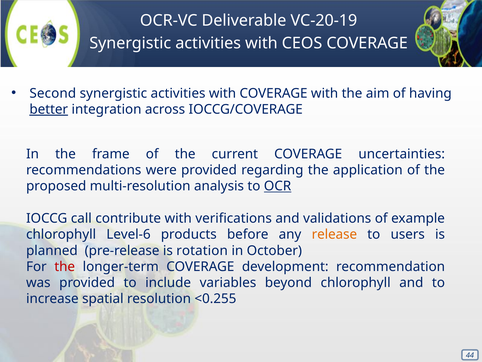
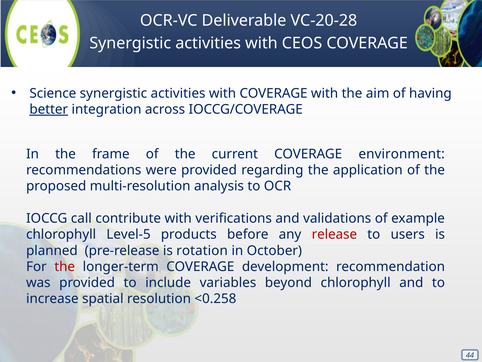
VC-20-19: VC-20-19 -> VC-20-28 (324, 20)
Second: Second -> Science (53, 93)
uncertainties: uncertainties -> environment (402, 154)
OCR underline: present -> none (278, 186)
Level-6: Level-6 -> Level-5 (128, 234)
release colour: orange -> red (334, 234)
<0.255: <0.255 -> <0.258 (215, 298)
